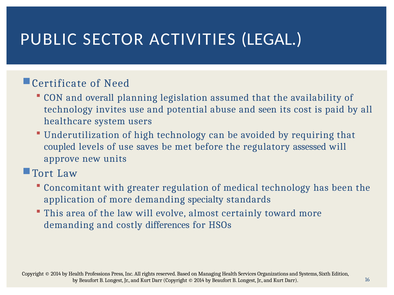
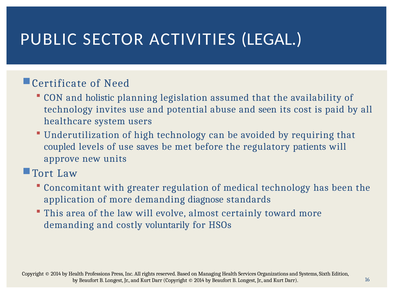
overall: overall -> holistic (100, 98)
assessed: assessed -> patients (310, 147)
specialty: specialty -> diagnose (206, 200)
differences: differences -> voluntarily (168, 225)
